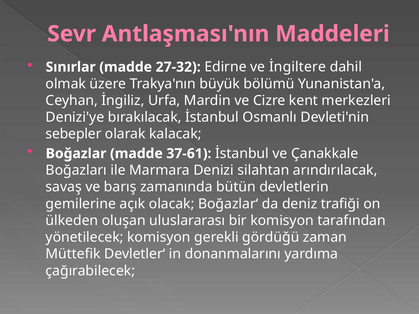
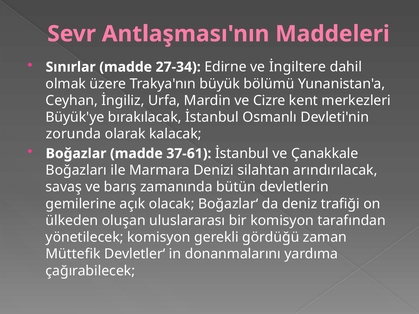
27-32: 27-32 -> 27-34 (178, 67)
Denizi'ye: Denizi'ye -> Büyük'ye (75, 117)
sebepler: sebepler -> zorunda (73, 134)
